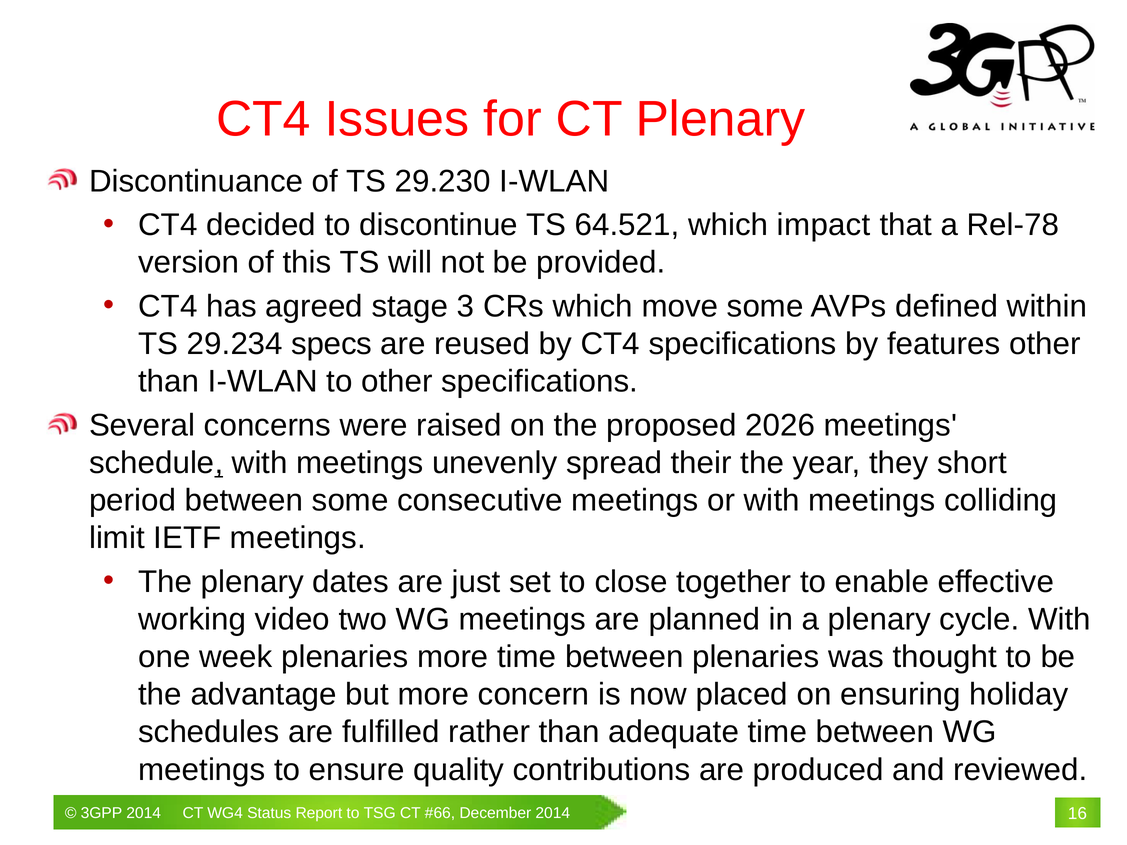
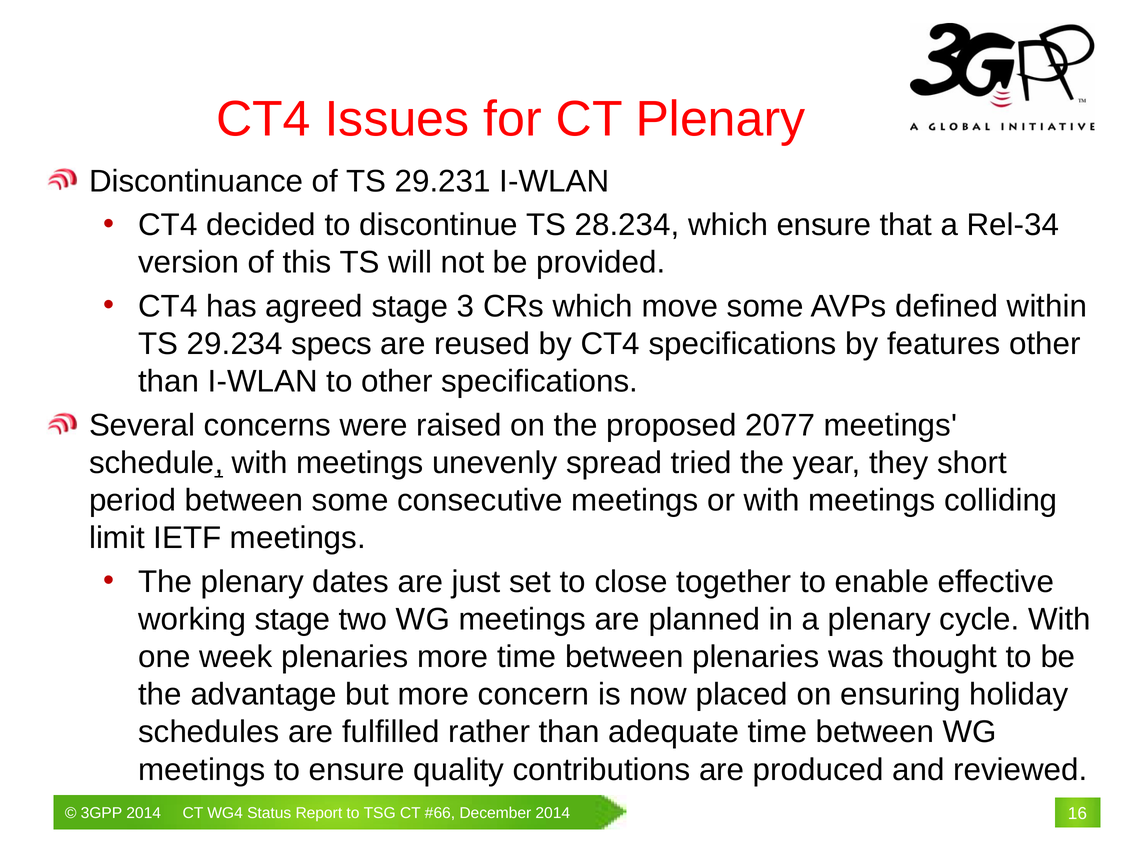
29.230: 29.230 -> 29.231 (443, 181)
64.521: 64.521 -> 28.234 (627, 225)
which impact: impact -> ensure (824, 225)
Rel-78: Rel-78 -> Rel-34 (1013, 225)
2026: 2026 -> 2077 (780, 425)
their: their -> tried (701, 463)
working video: video -> stage (293, 620)
